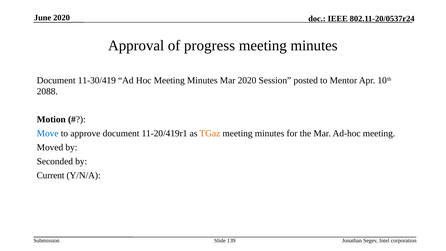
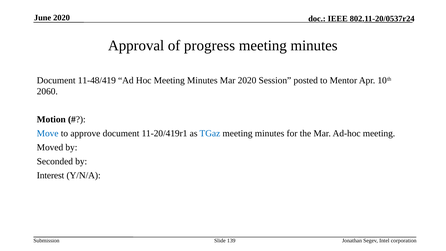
11-30/419: 11-30/419 -> 11-48/419 (97, 80)
2088: 2088 -> 2060 (47, 92)
TGaz colour: orange -> blue (210, 133)
Current: Current -> Interest (51, 175)
